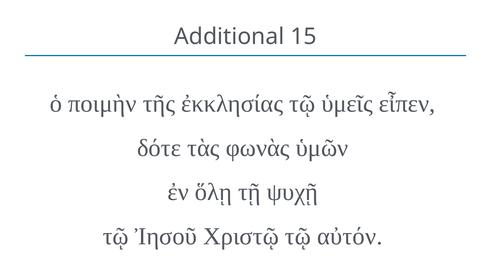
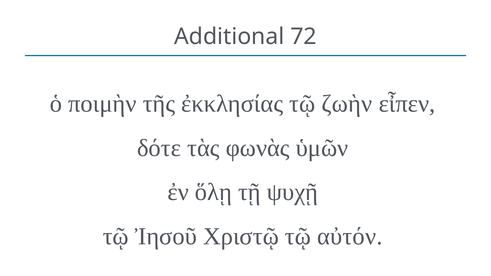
15: 15 -> 72 (304, 37)
ὑμεῖς: ὑμεῖς -> ζωὴν (347, 104)
